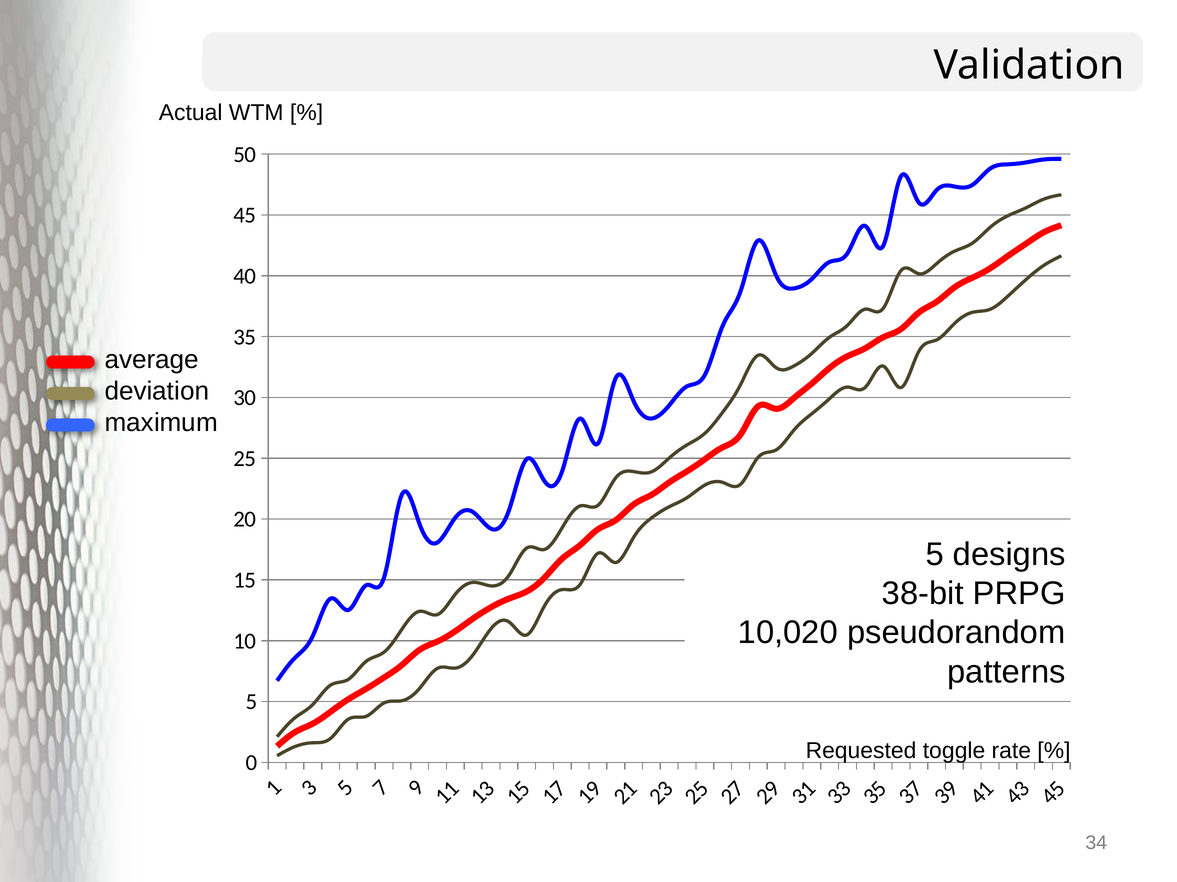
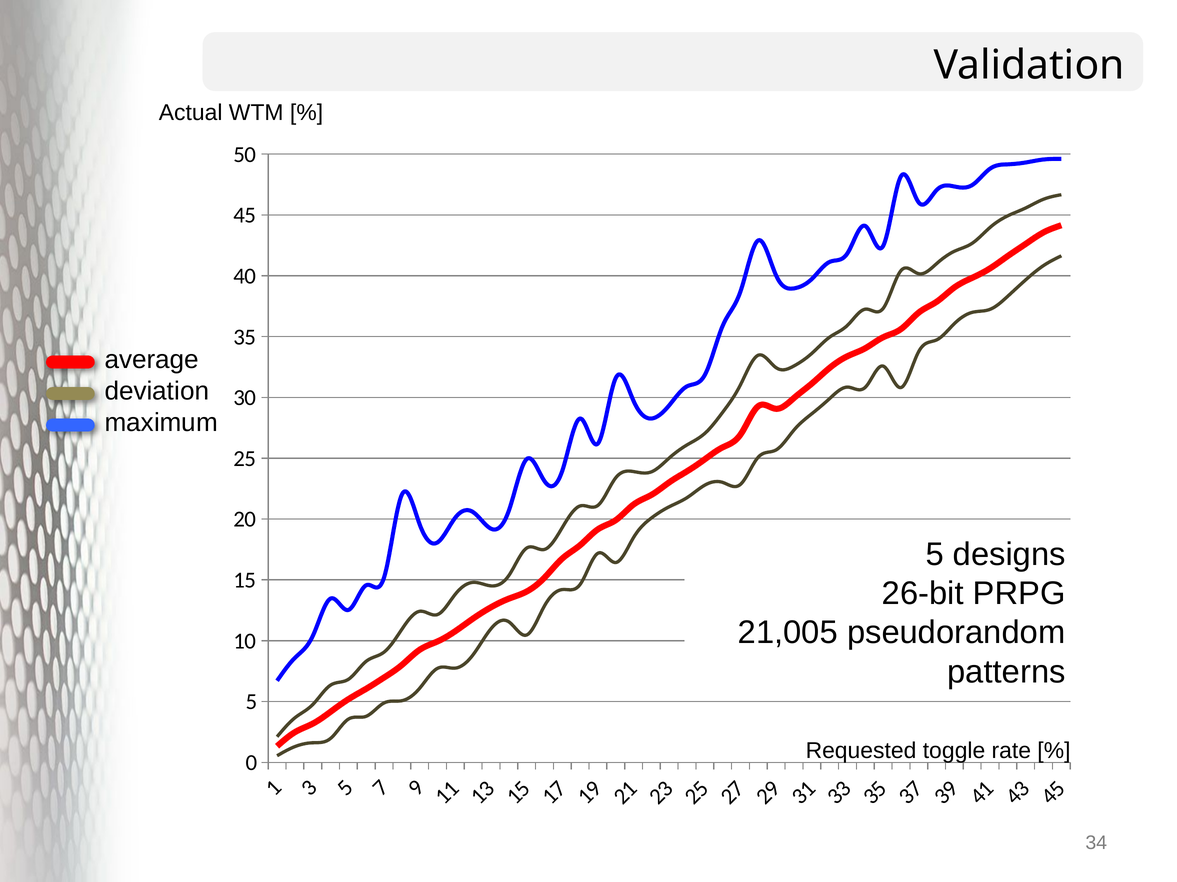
38-bit: 38-bit -> 26-bit (923, 594)
10,020: 10,020 -> 21,005 (788, 633)
